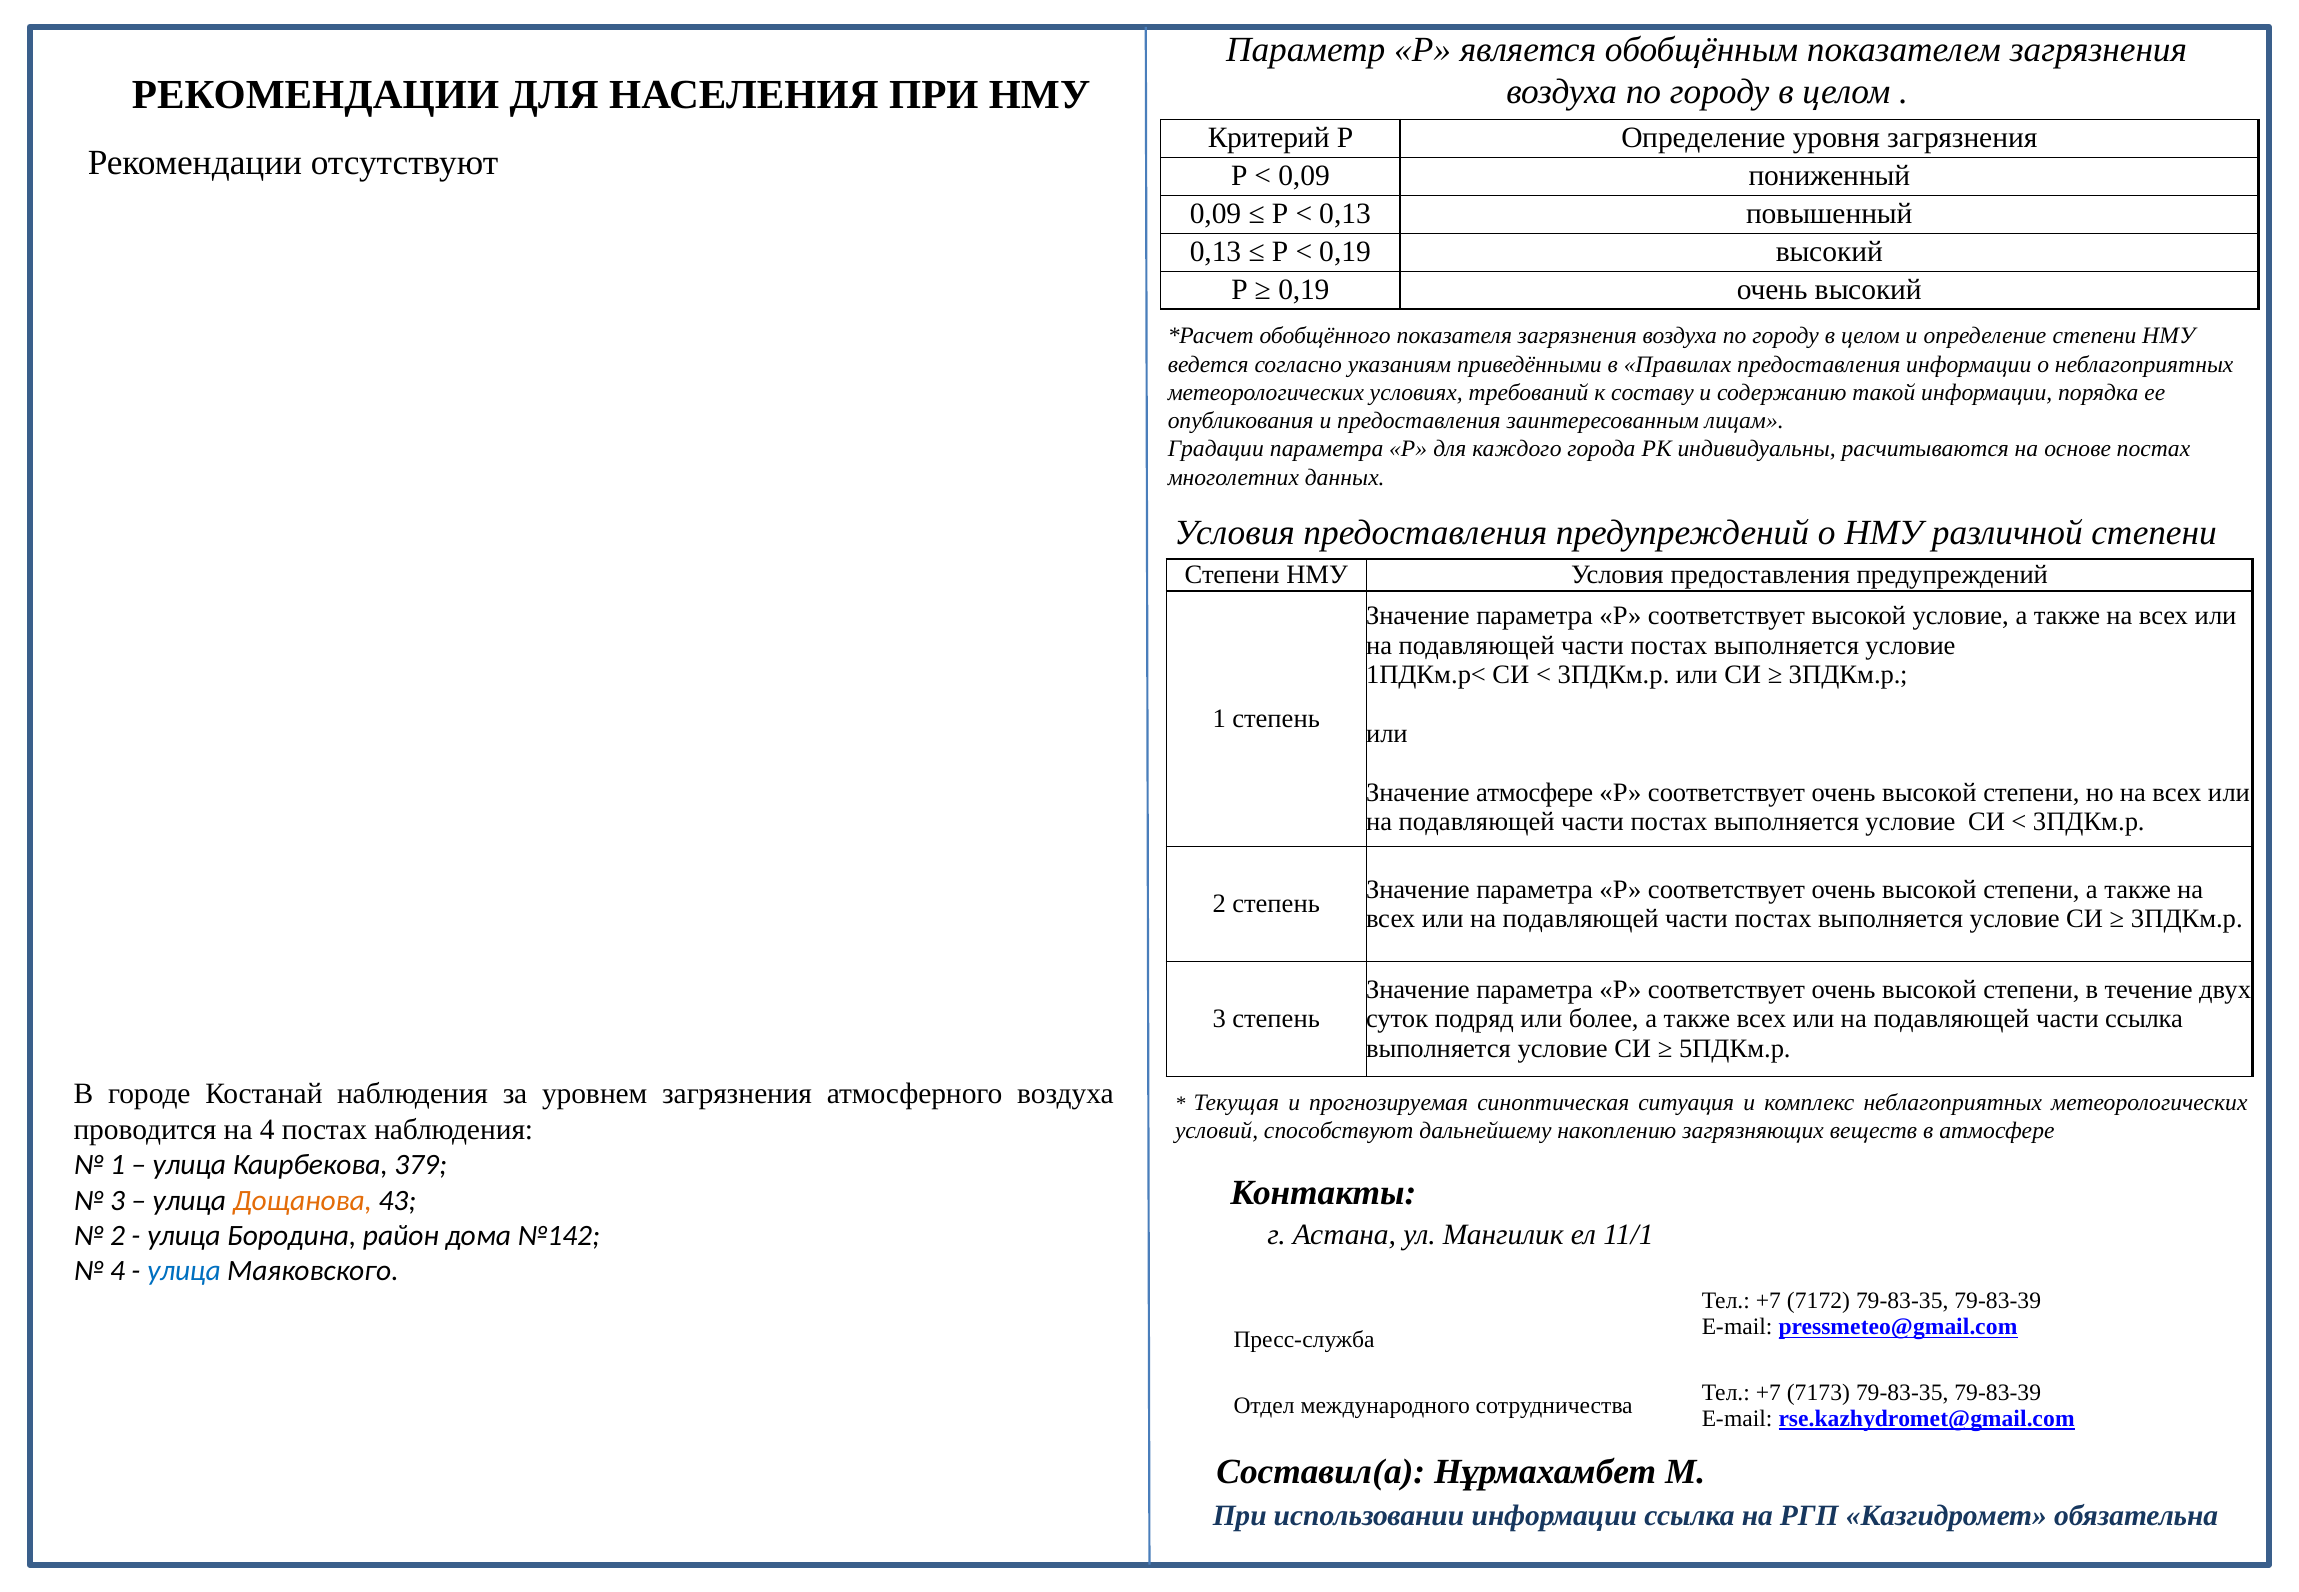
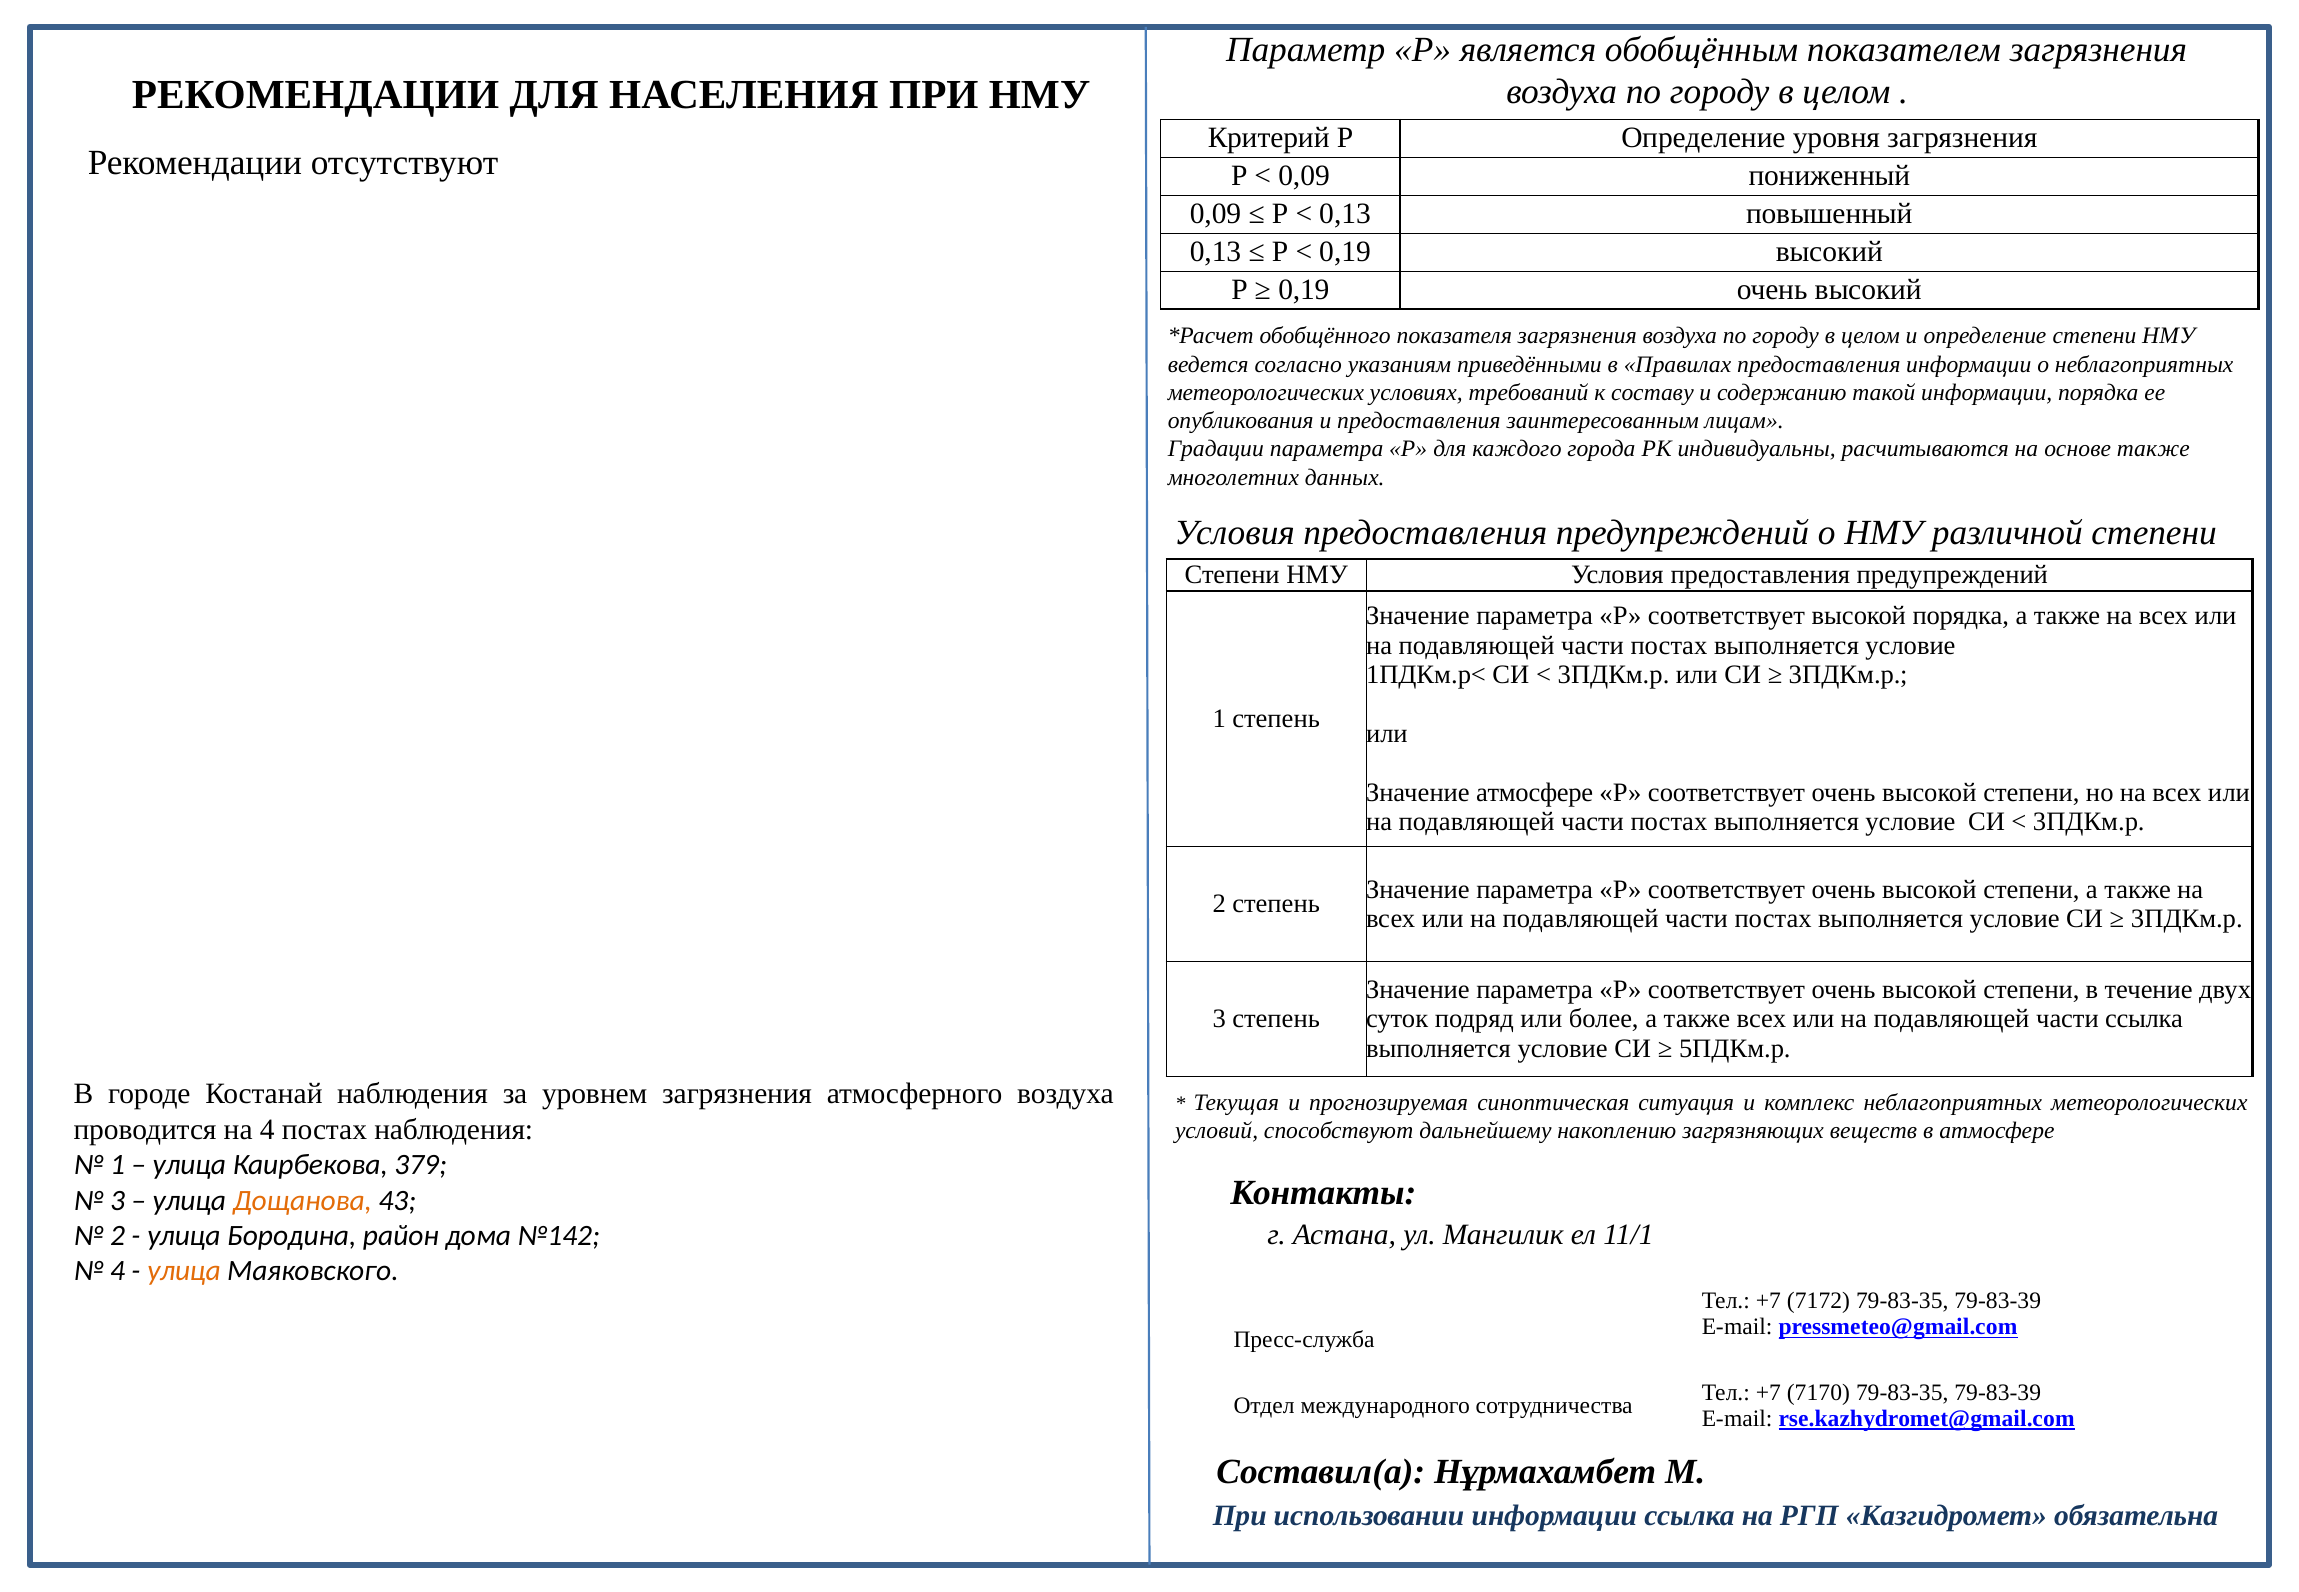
основе постах: постах -> также (2153, 449)
высокой условие: условие -> порядка (1961, 616)
улица colour: blue -> orange (184, 1271)
7173: 7173 -> 7170 (1818, 1392)
